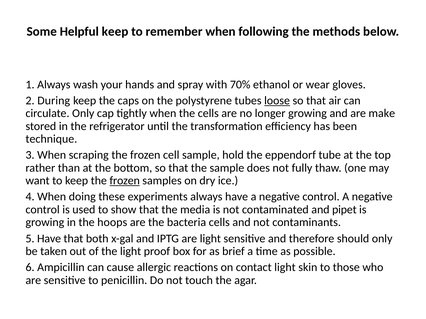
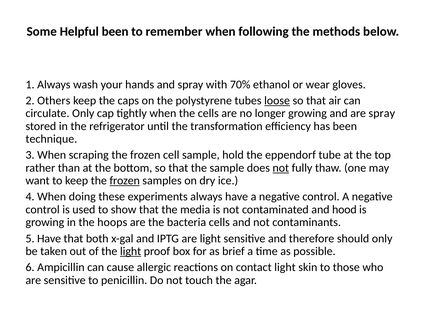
Helpful keep: keep -> been (115, 32)
During: During -> Others (54, 101)
are make: make -> spray (382, 114)
not underline: none -> present (281, 168)
pipet: pipet -> hood (344, 210)
light underline: none -> present (131, 252)
